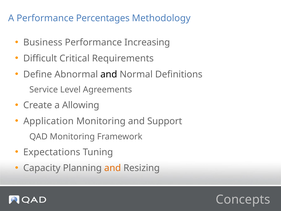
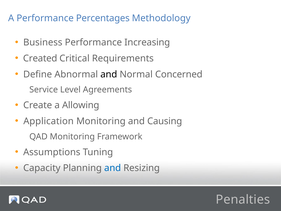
Difficult: Difficult -> Created (40, 58)
Definitions: Definitions -> Concerned (179, 74)
Support: Support -> Causing (165, 121)
Expectations: Expectations -> Assumptions (52, 152)
and colour: orange -> blue (113, 168)
Concepts: Concepts -> Penalties (243, 199)
